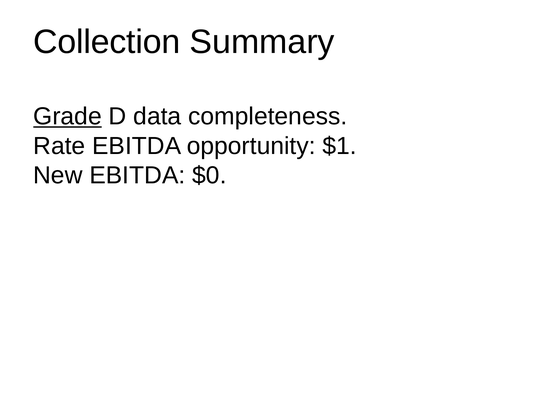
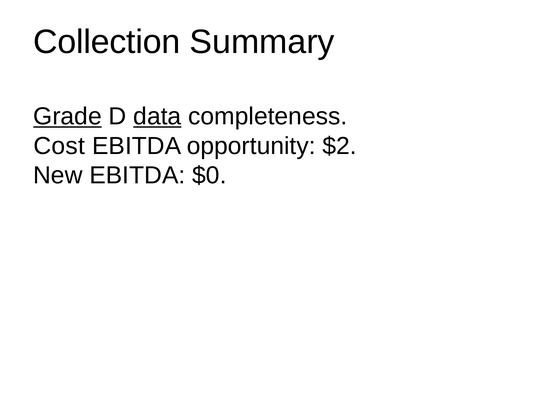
data underline: none -> present (157, 116)
Rate: Rate -> Cost (59, 146)
$1: $1 -> $2 (340, 146)
